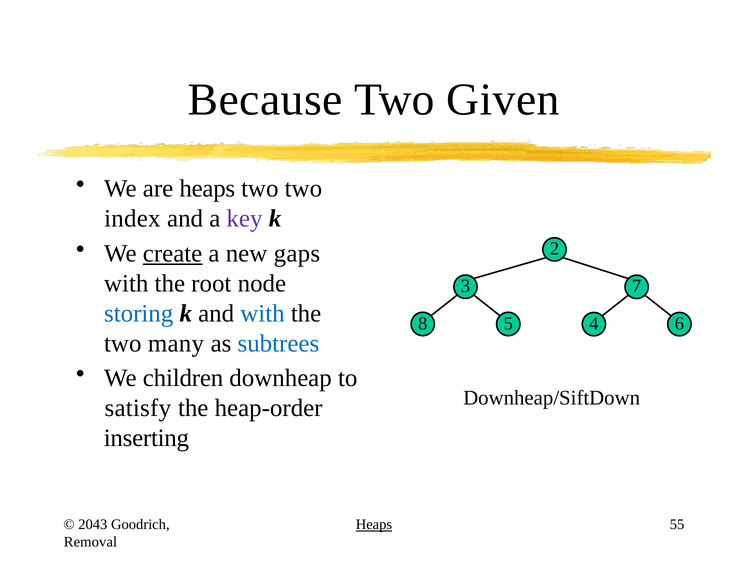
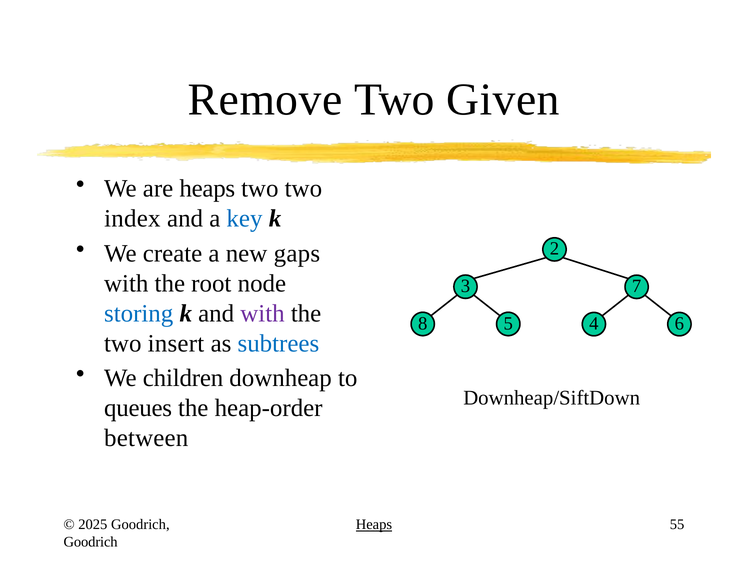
Because: Because -> Remove (265, 100)
key colour: purple -> blue (245, 219)
create underline: present -> none (173, 254)
with colour: blue -> purple (262, 313)
many: many -> insert (176, 343)
satisfy: satisfy -> queues (138, 408)
inserting: inserting -> between (146, 438)
2043: 2043 -> 2025 (93, 525)
Removal: Removal -> Goodrich (91, 542)
